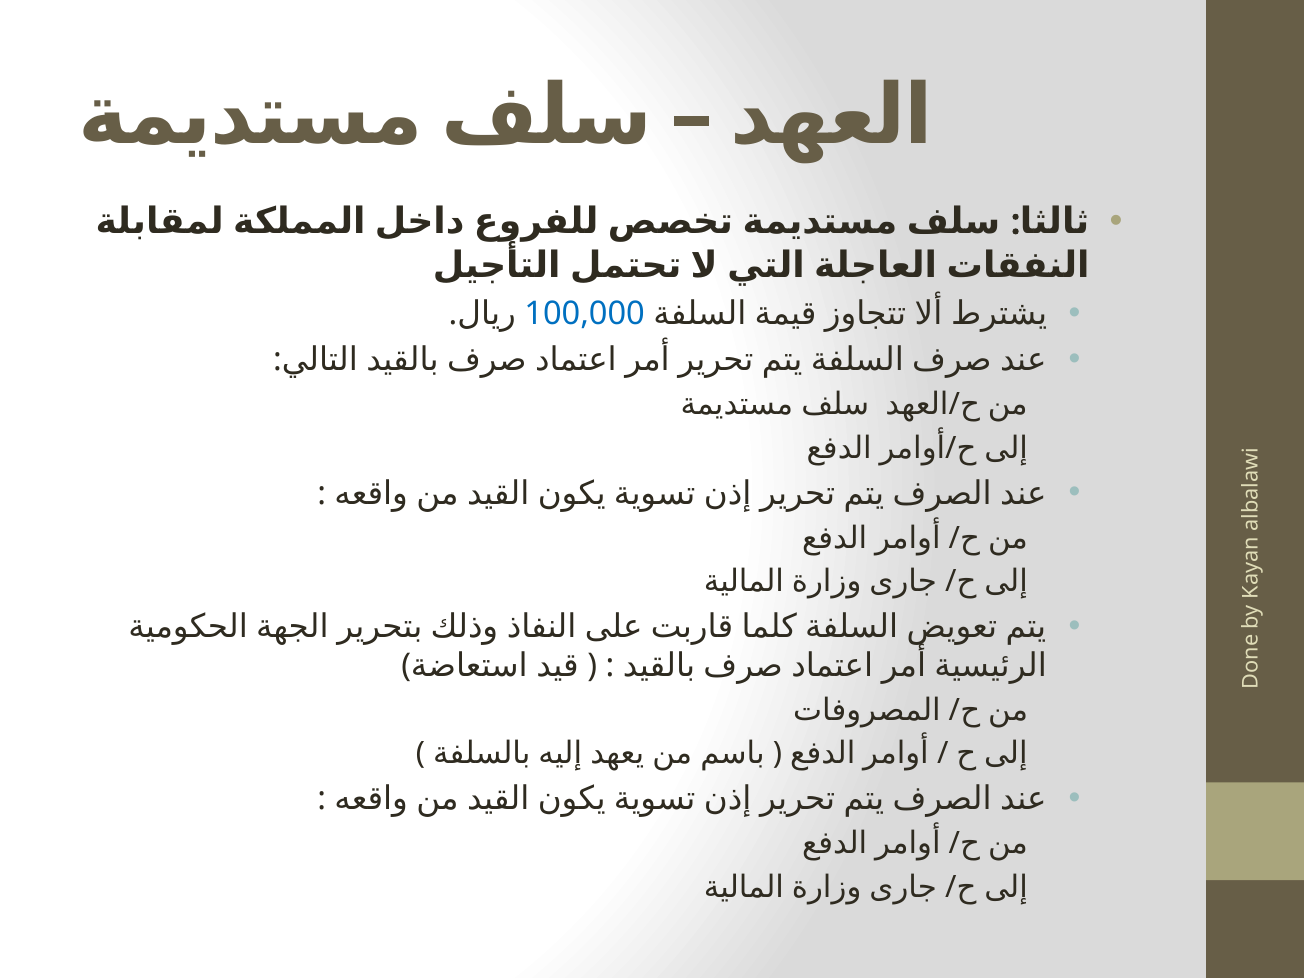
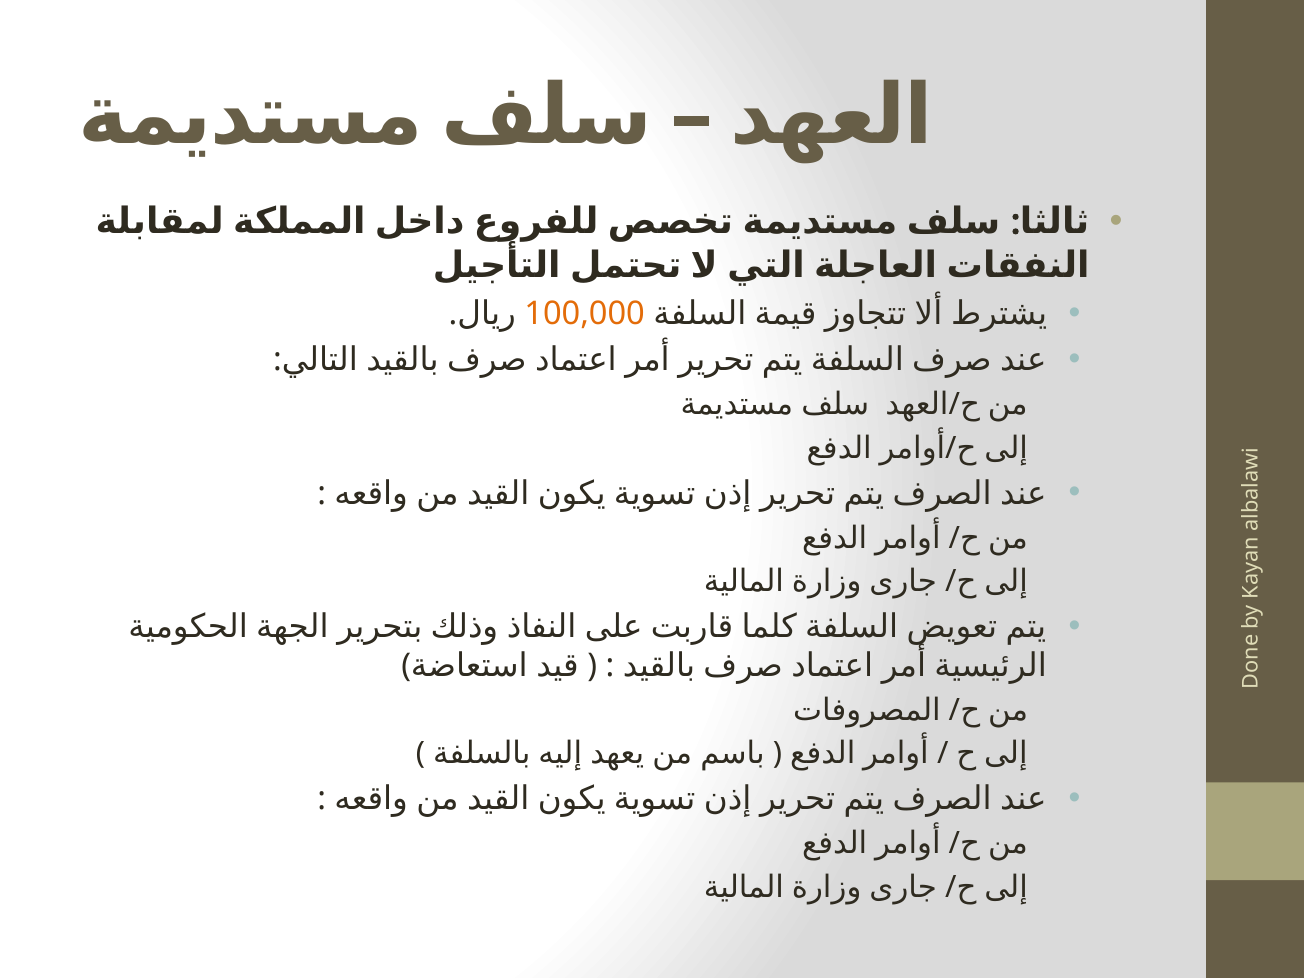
100,000 colour: blue -> orange (585, 314)
